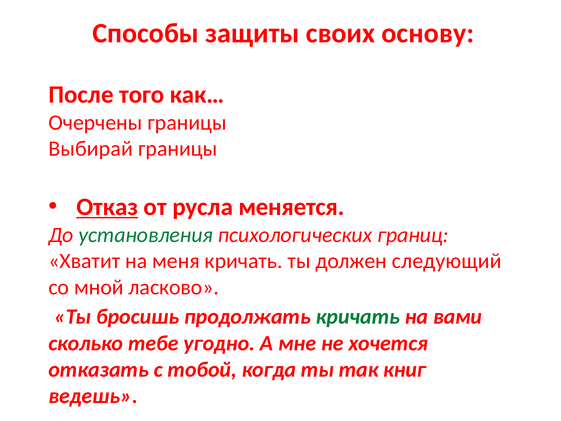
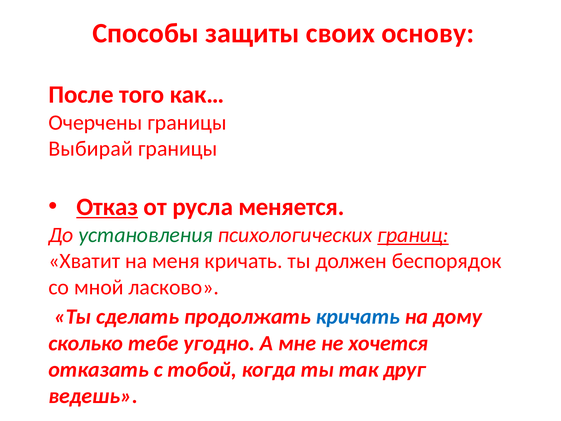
границ underline: none -> present (413, 235)
следующий: следующий -> беспорядок (447, 261)
бросишь: бросишь -> сделать (138, 316)
кричать colour: green -> blue (358, 316)
вами: вами -> дому (457, 316)
книг: книг -> друг (405, 369)
